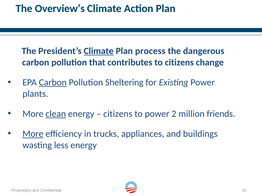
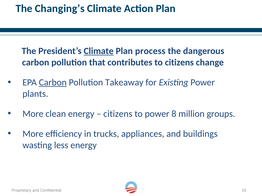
Overview’s: Overview’s -> Changing’s (60, 9)
Sheltering: Sheltering -> Takeaway (124, 83)
clean underline: present -> none (56, 114)
2: 2 -> 8 (174, 114)
friends: friends -> groups (221, 114)
More underline: present -> none (33, 134)
